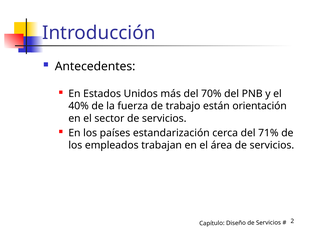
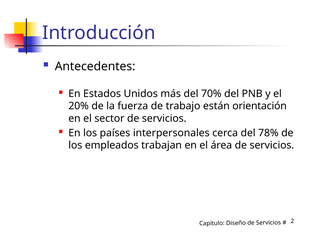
40%: 40% -> 20% (79, 106)
estandarización: estandarización -> interpersonales (171, 133)
71%: 71% -> 78% (268, 133)
